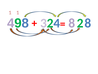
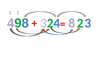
8: 8 -> 3 (88, 23)
